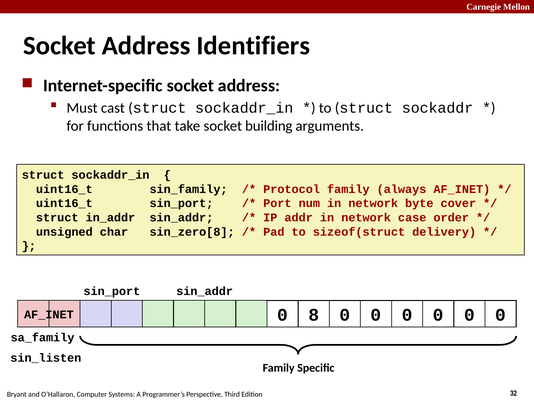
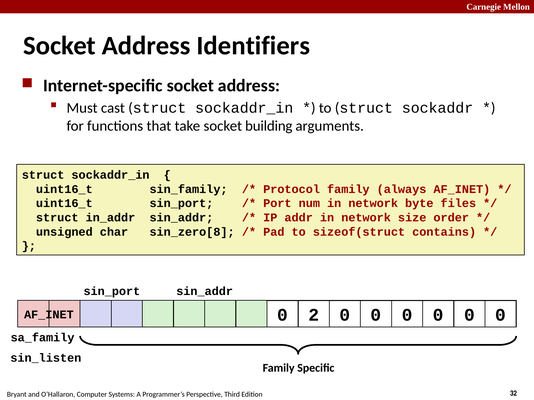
cover: cover -> files (458, 204)
case: case -> size (412, 218)
delivery: delivery -> contains (444, 232)
8: 8 -> 2 (314, 315)
